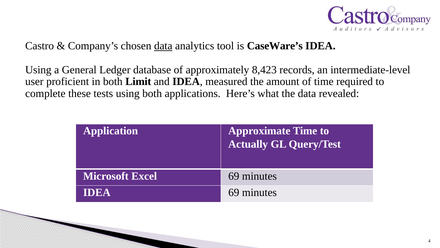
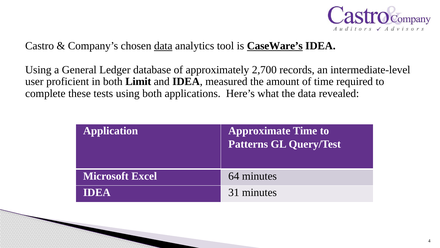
CaseWare’s underline: none -> present (275, 46)
8,423: 8,423 -> 2,700 (264, 70)
Actually: Actually -> Patterns (248, 144)
Excel 69: 69 -> 64 (234, 176)
IDEA 69: 69 -> 31 (234, 192)
